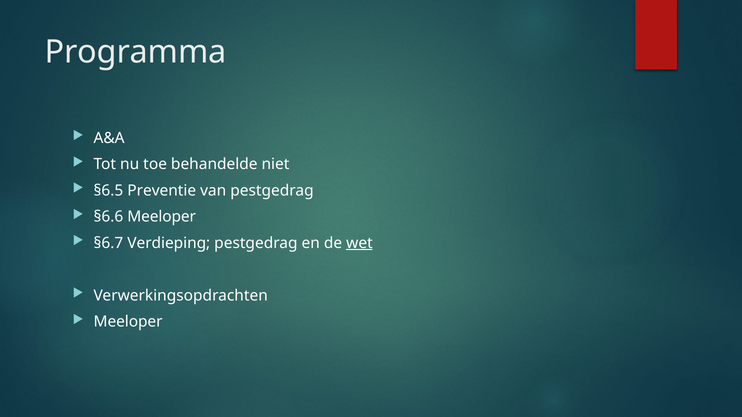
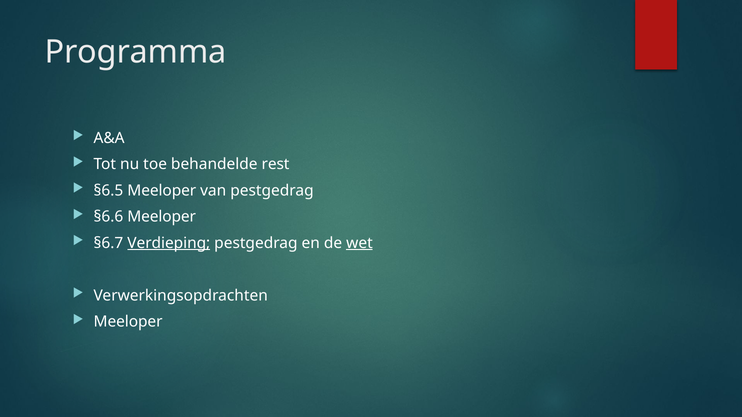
niet: niet -> rest (276, 164)
§6.5 Preventie: Preventie -> Meeloper (162, 191)
Verdieping underline: none -> present (169, 243)
